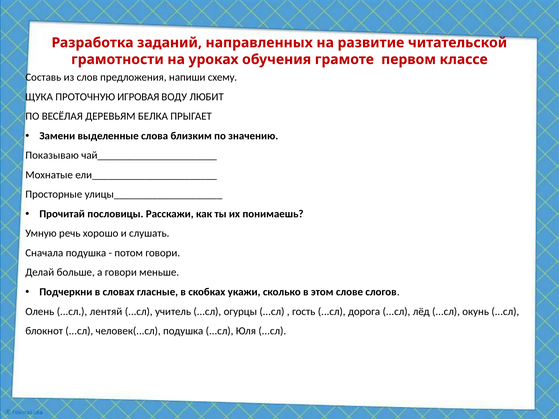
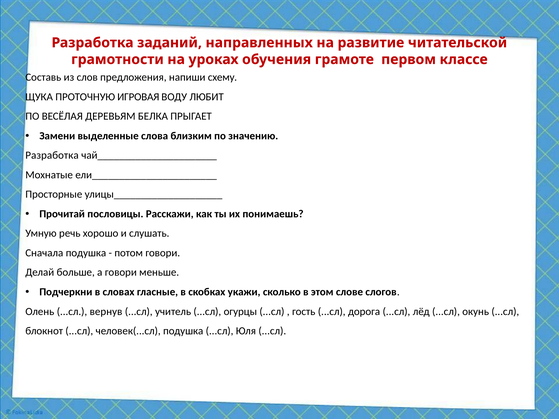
Показываю: Показываю -> Разработка (52, 155)
лентяй: лентяй -> вернув (106, 312)
